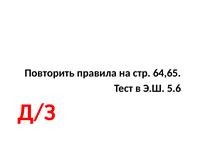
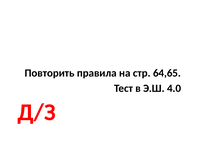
5.6: 5.6 -> 4.0 (174, 88)
